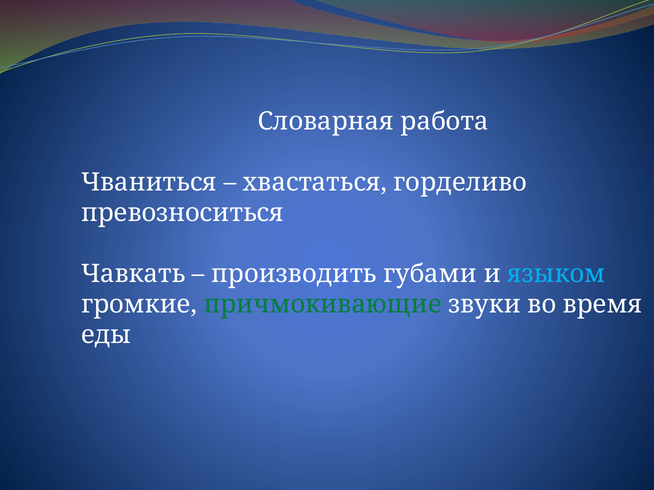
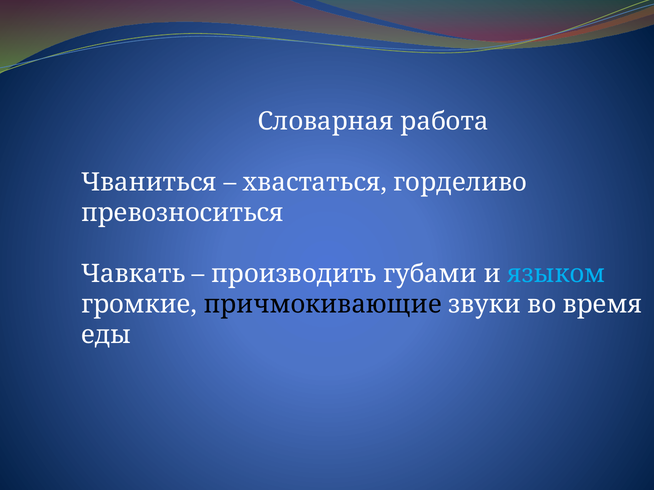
причмокивающие colour: green -> black (323, 304)
